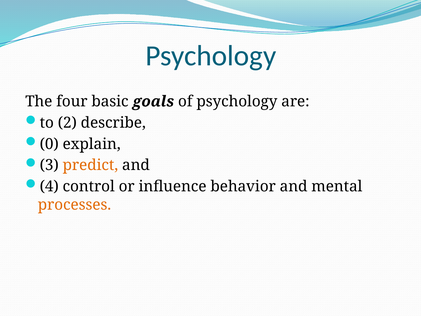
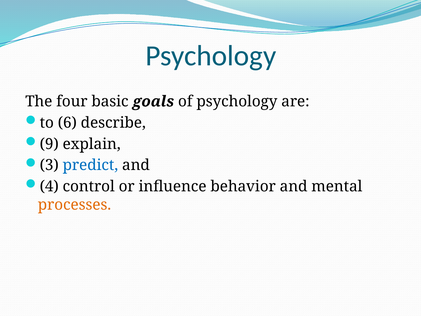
2: 2 -> 6 (67, 123)
0: 0 -> 9 (49, 144)
predict colour: orange -> blue (90, 165)
